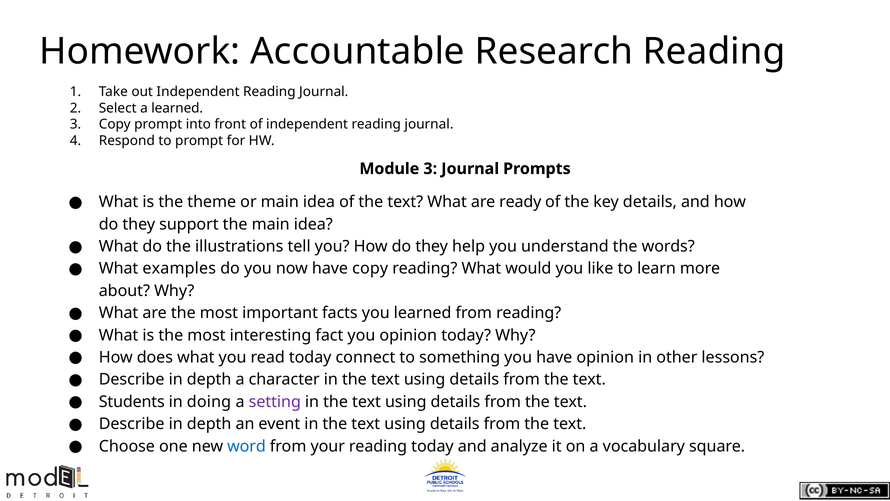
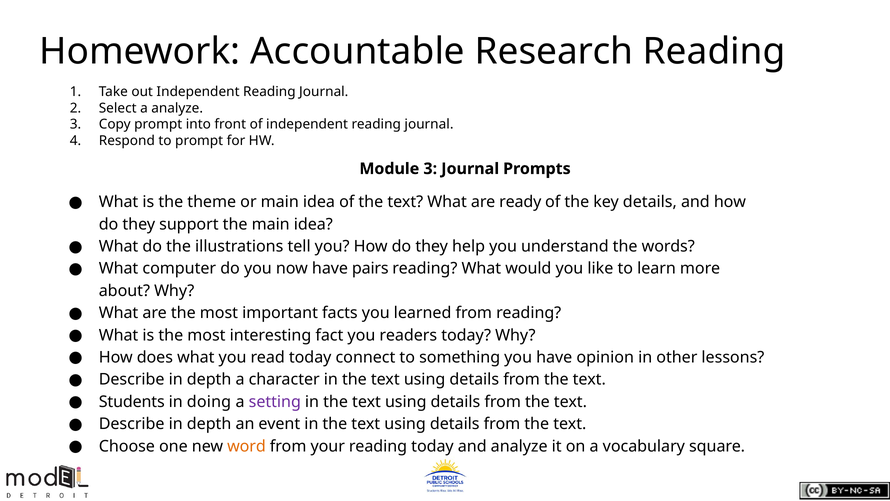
a learned: learned -> analyze (177, 108)
examples: examples -> computer (179, 268)
have copy: copy -> pairs (370, 268)
you opinion: opinion -> readers (408, 335)
word colour: blue -> orange (246, 446)
